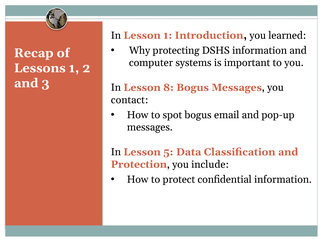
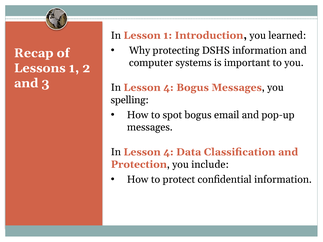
8: 8 -> 4 (168, 88)
contact: contact -> spelling (130, 100)
5: 5 -> 4 (168, 152)
